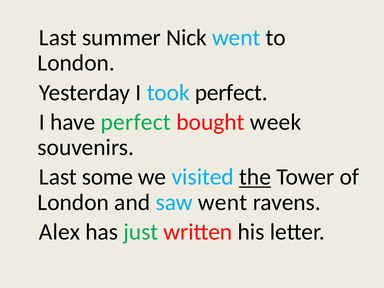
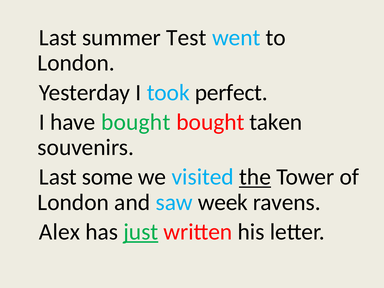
Nick: Nick -> Test (186, 38)
have perfect: perfect -> bought (136, 122)
week: week -> taken (276, 122)
saw went: went -> week (223, 202)
just underline: none -> present (141, 232)
